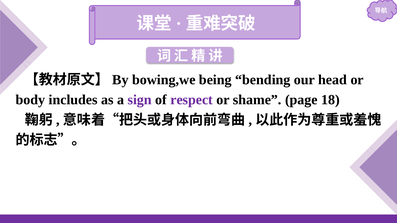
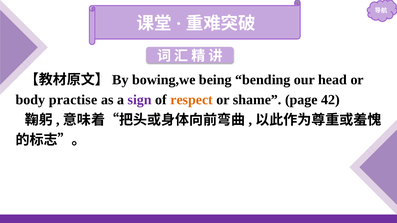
includes: includes -> practise (73, 100)
respect colour: purple -> orange (192, 100)
18: 18 -> 42 (330, 100)
